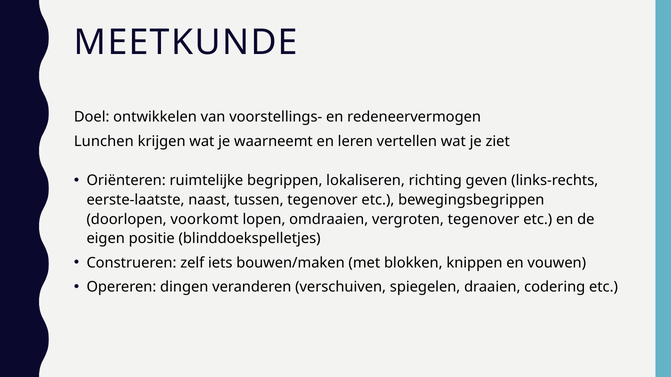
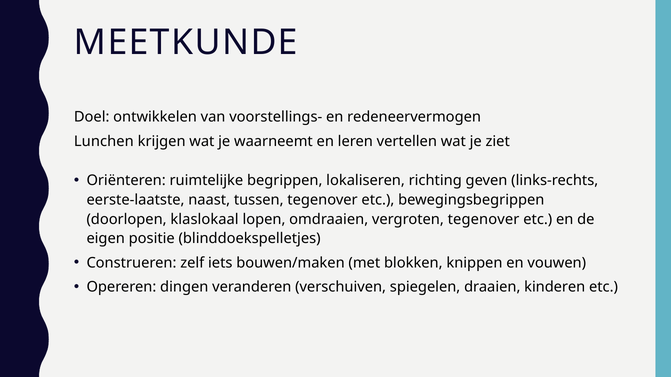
voorkomt: voorkomt -> klaslokaal (205, 220)
codering: codering -> kinderen (555, 287)
